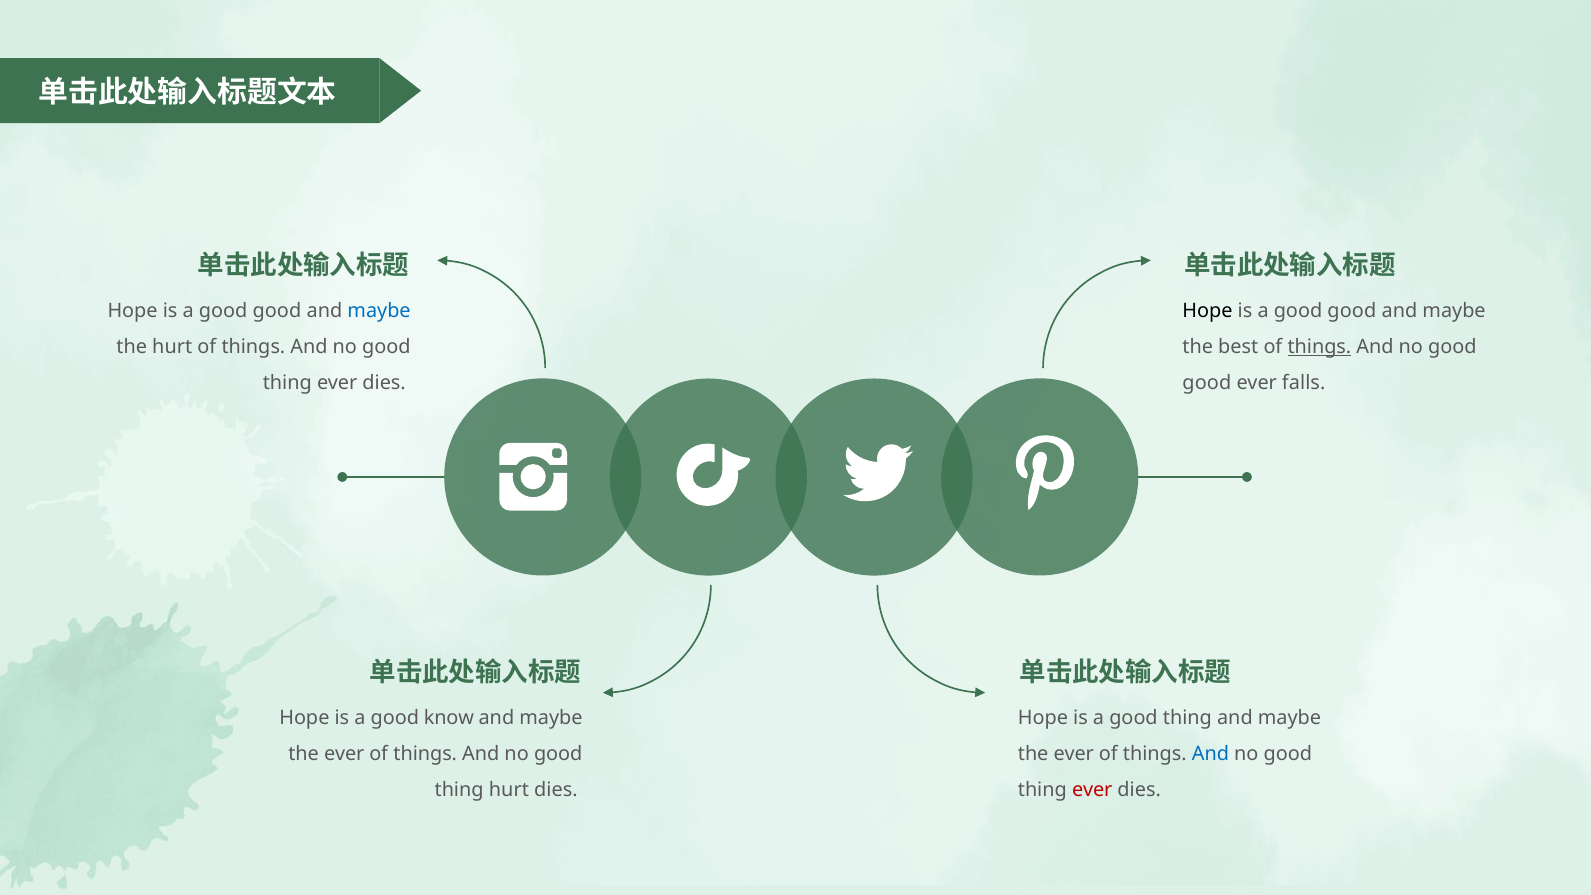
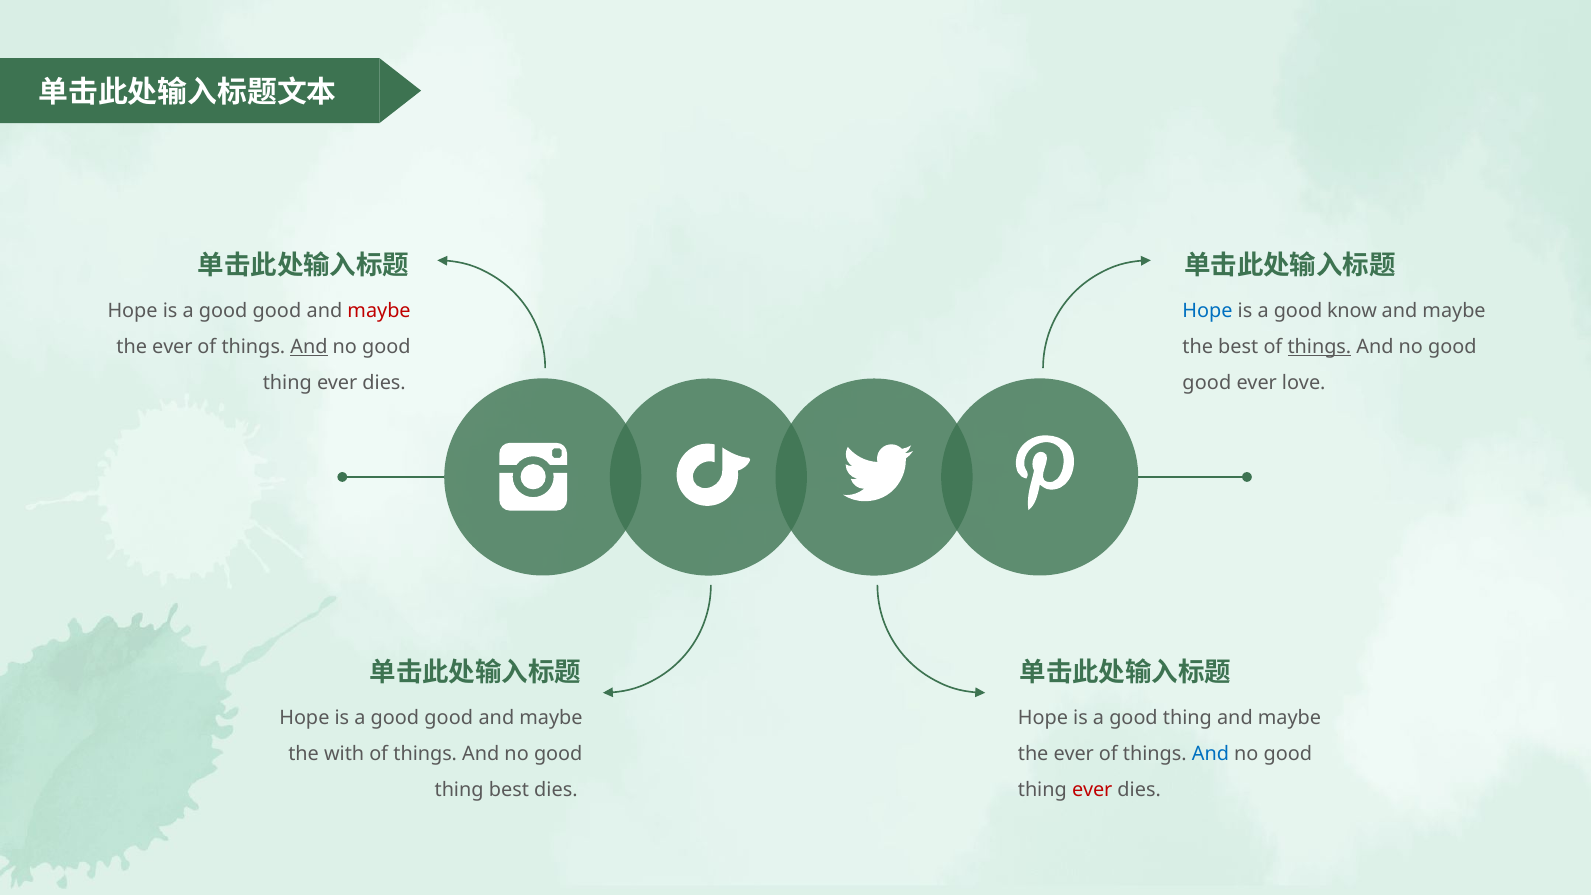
maybe colour: blue -> red (379, 311)
Hope colour: black -> blue (1208, 311)
good: good -> know (1352, 311)
hurt: hurt -> ever (172, 347)
And underline: none -> present (309, 347)
falls: falls -> love (1304, 383)
know: know -> good (449, 718)
ever: ever -> with (344, 754)
thing hurt: hurt -> best (509, 790)
